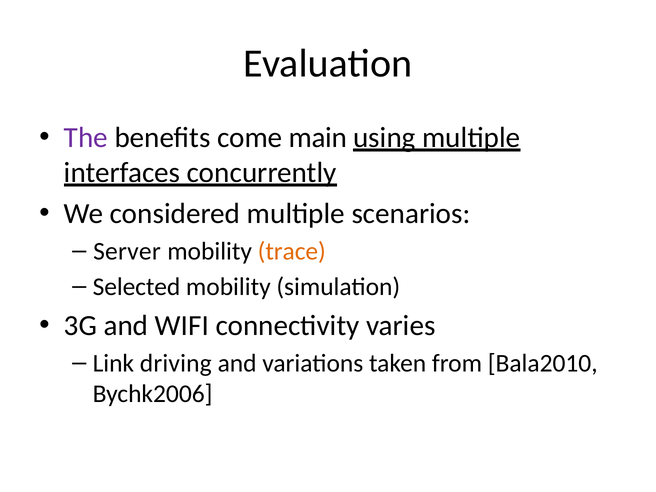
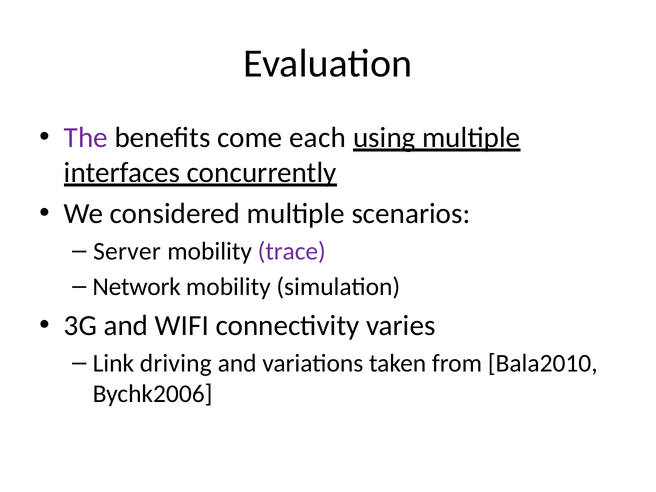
main: main -> each (318, 138)
trace colour: orange -> purple (292, 251)
Selected: Selected -> Network (137, 287)
